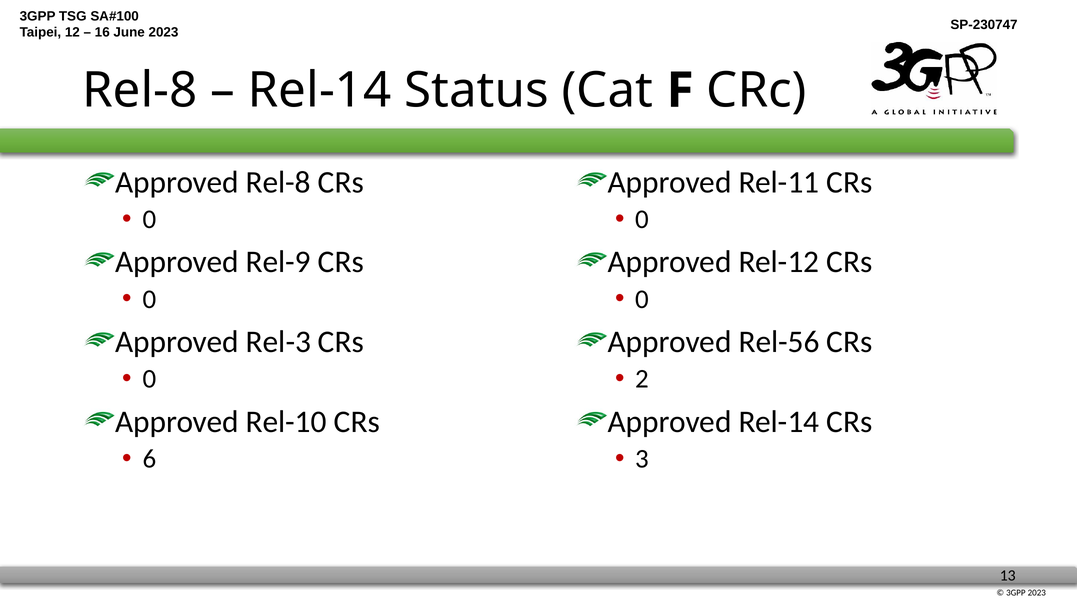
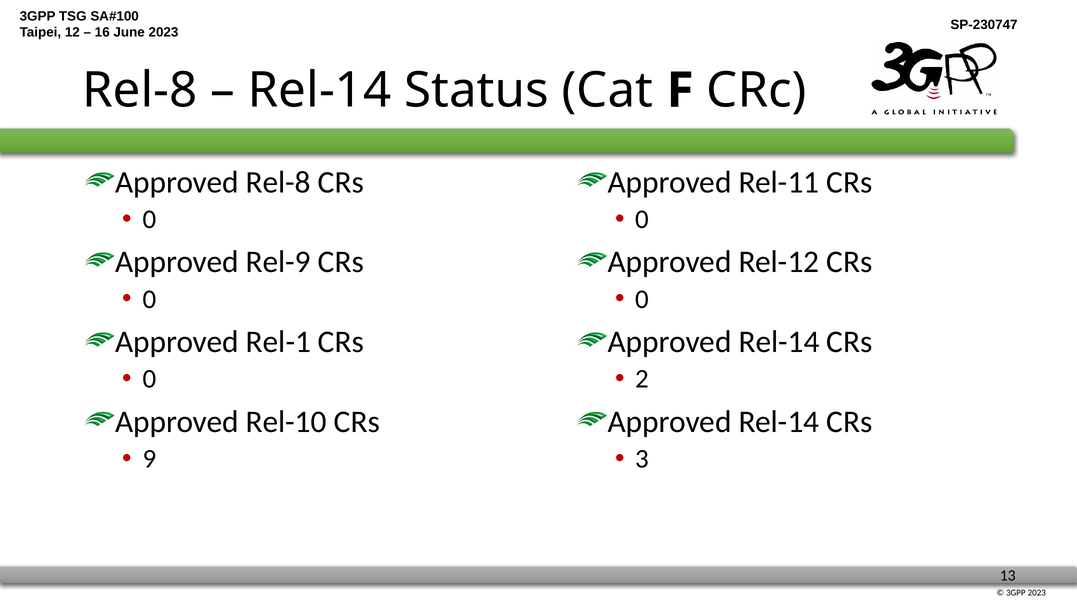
Rel-3: Rel-3 -> Rel-1 (278, 342)
Rel-56: Rel-56 -> Rel-14 (779, 342)
6: 6 -> 9 (150, 459)
